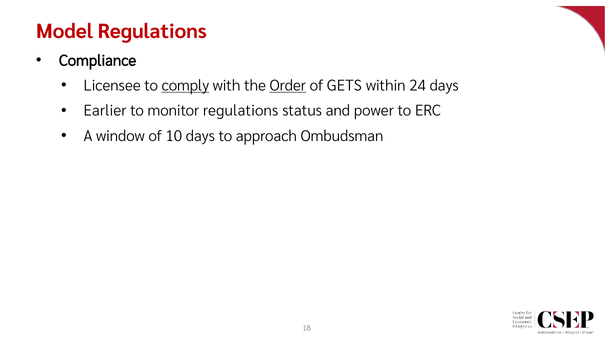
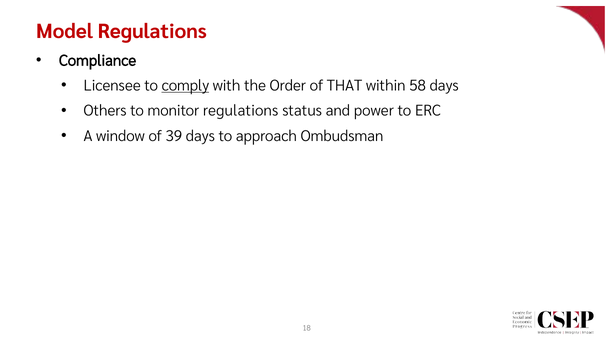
Order underline: present -> none (288, 86)
GETS: GETS -> THAT (344, 86)
24: 24 -> 58 (418, 86)
Earlier: Earlier -> Others (105, 111)
10: 10 -> 39 (174, 136)
